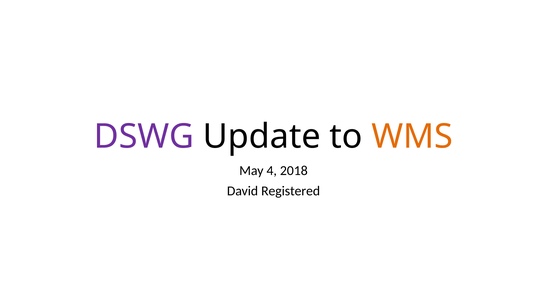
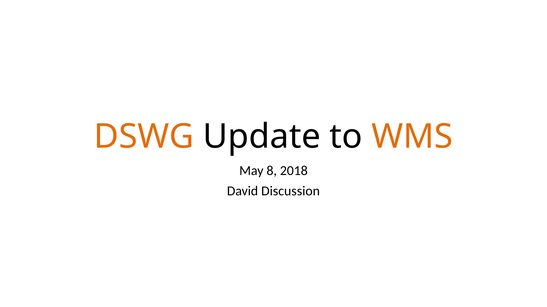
DSWG colour: purple -> orange (144, 137)
4: 4 -> 8 (272, 171)
Registered: Registered -> Discussion (291, 191)
